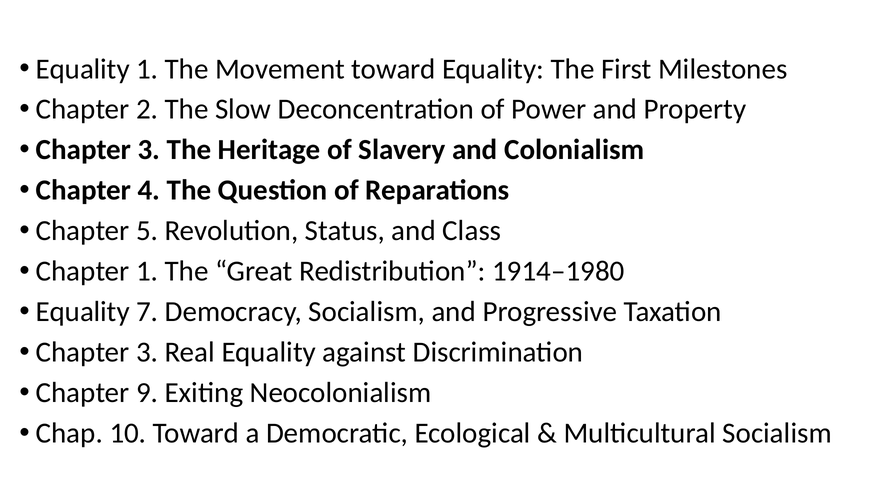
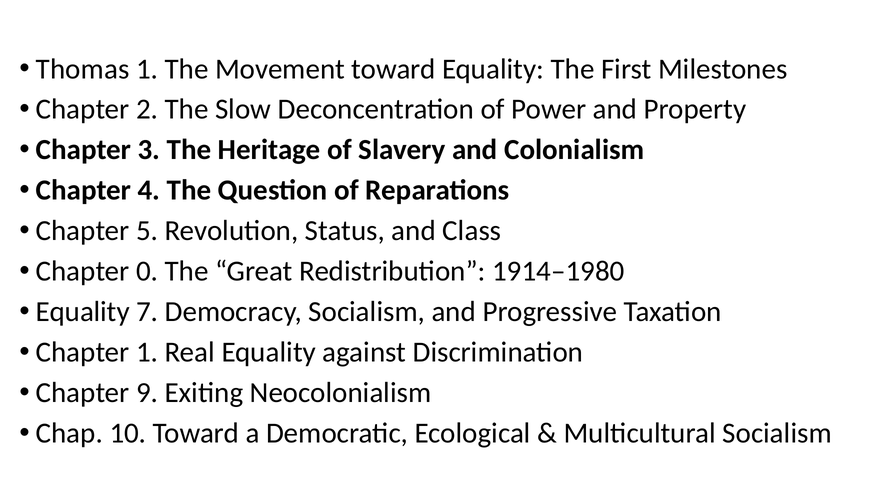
Equality: Equality -> Thomas (83, 69)
Chapter 1: 1 -> 0 (147, 271)
3: 3 -> 1 (147, 352)
